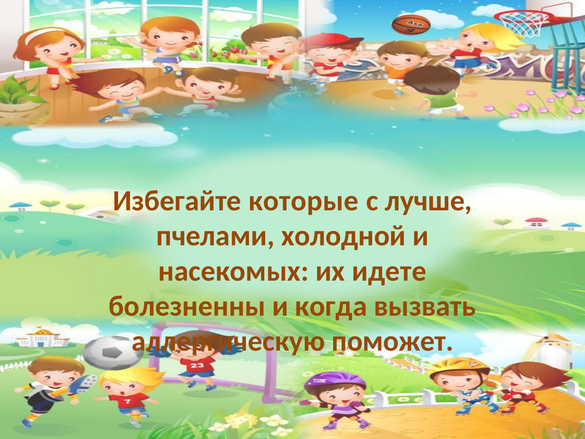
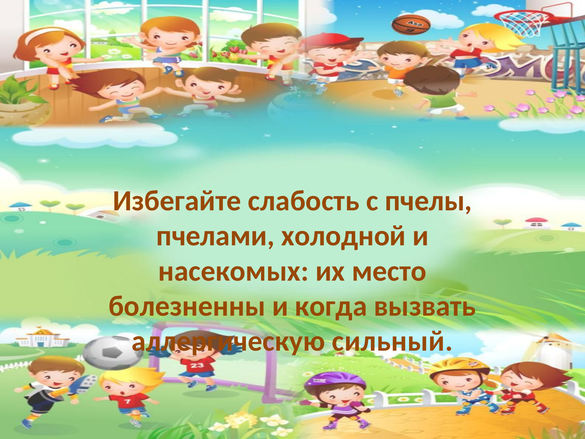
которые: которые -> слабость (304, 201)
лучше: лучше -> пчелы (429, 201)
идете: идете -> место (389, 271)
поможет: поможет -> сильный (392, 341)
